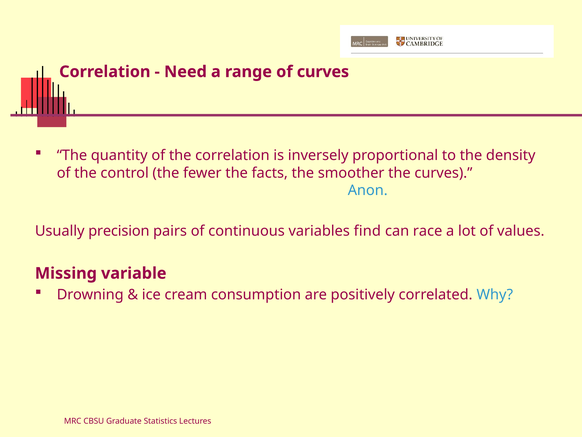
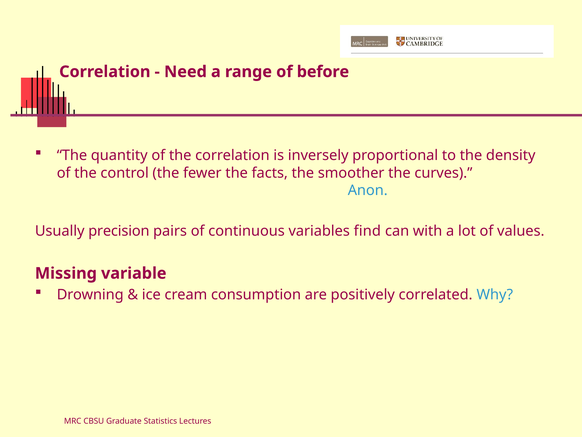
of curves: curves -> before (323, 72)
race: race -> with (428, 231)
